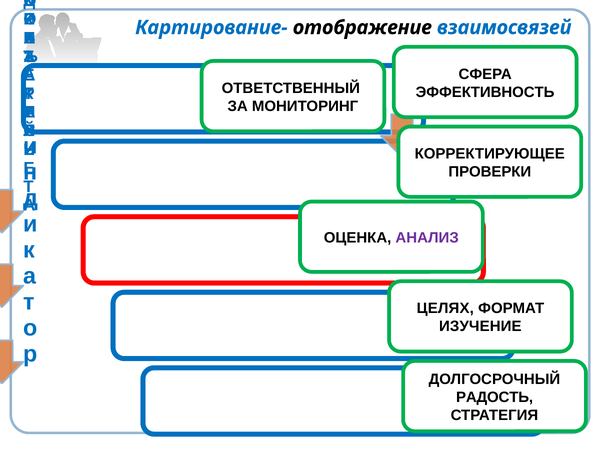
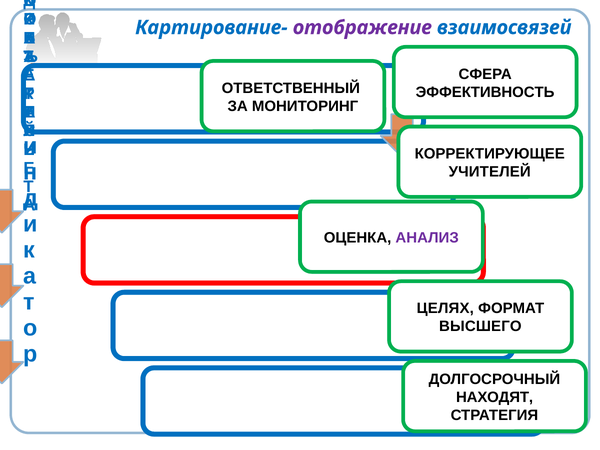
отображение colour: black -> purple (362, 28)
ПРОВЕРКИ: ПРОВЕРКИ -> УЧИТЕЛЕЙ (490, 172)
ИЗУЧЕНИЕ: ИЗУЧЕНИЕ -> ВЫСШЕГО (480, 326)
РАДОСТЬ: РАДОСТЬ -> НАХОДЯТ (495, 397)
